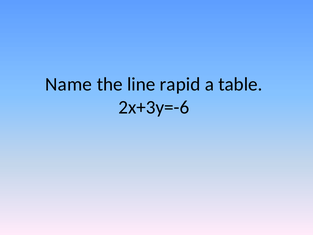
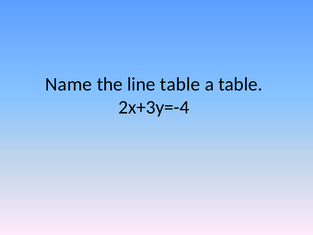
line rapid: rapid -> table (180, 84)
2x+3y=-6: 2x+3y=-6 -> 2x+3y=-4 (154, 107)
